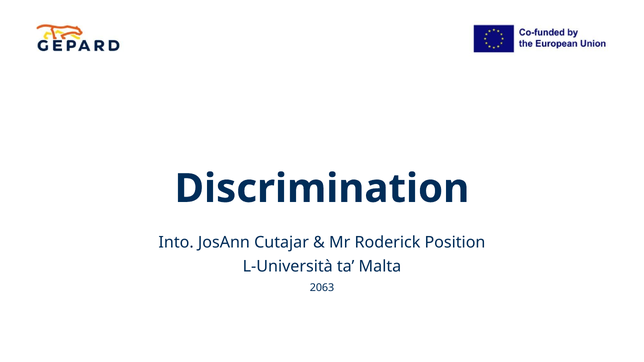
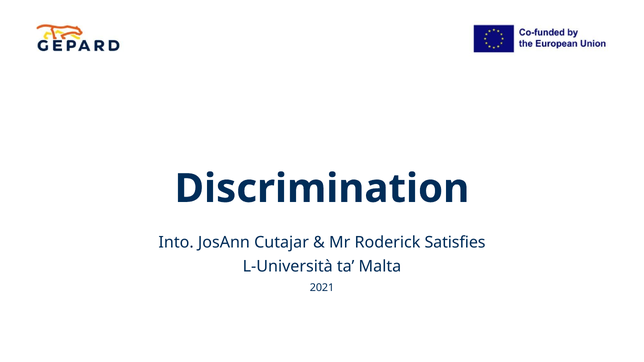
Position: Position -> Satisfies (455, 243)
2063: 2063 -> 2021 (322, 288)
